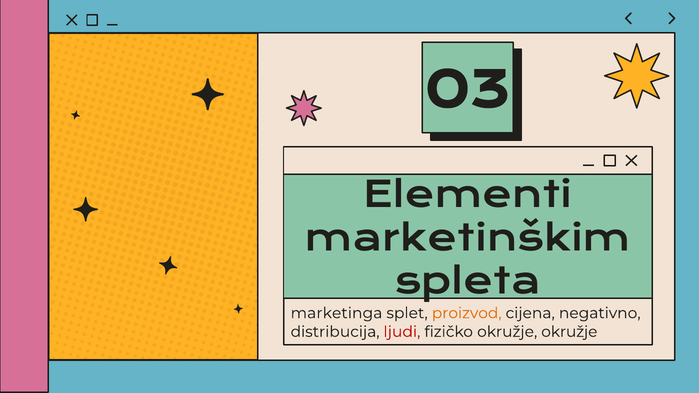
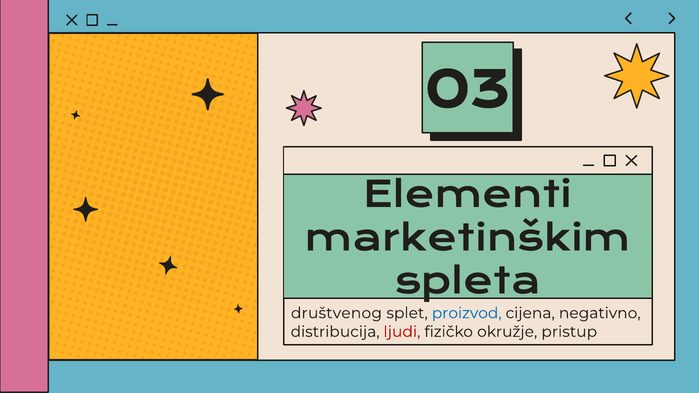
marketinga: marketinga -> društvenog (336, 313)
proizvod colour: orange -> blue (467, 313)
okružje okružje: okružje -> pristup (569, 332)
